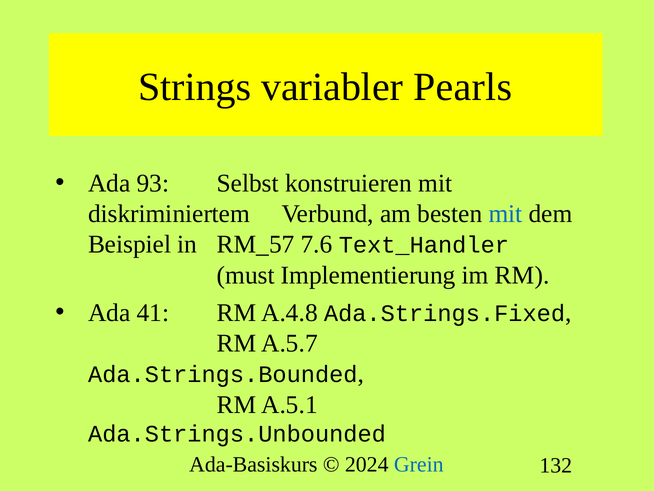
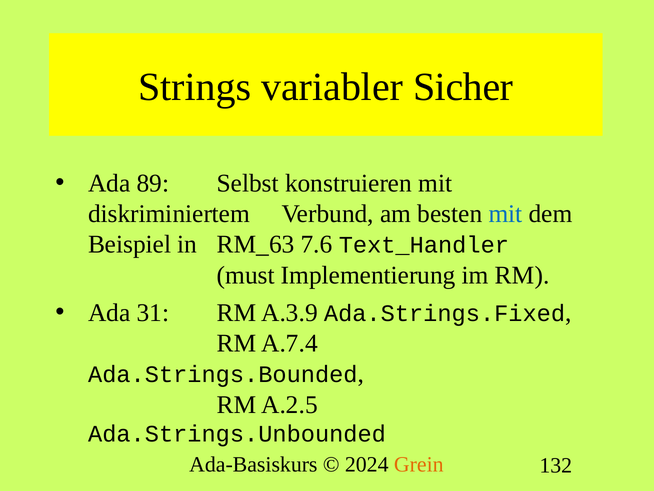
Pearls: Pearls -> Sicher (463, 87)
93: 93 -> 89 (153, 183)
RM_57: RM_57 -> RM_63 (256, 244)
41: 41 -> 31 (153, 313)
A.4.8: A.4.8 -> A.3.9 (289, 313)
A.5.7: A.5.7 -> A.7.4 (289, 343)
A.5.1: A.5.1 -> A.2.5 (289, 404)
Grein colour: blue -> orange (419, 464)
